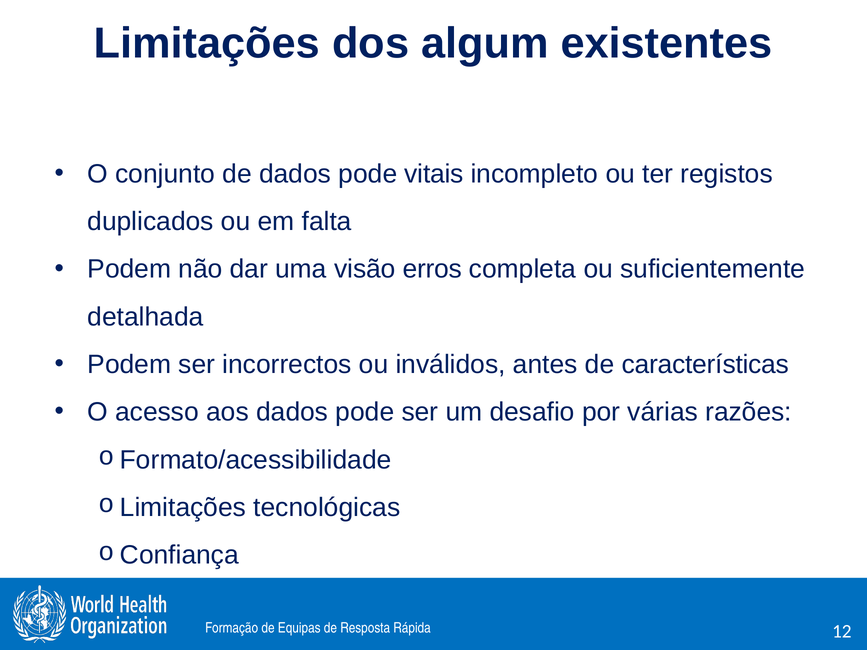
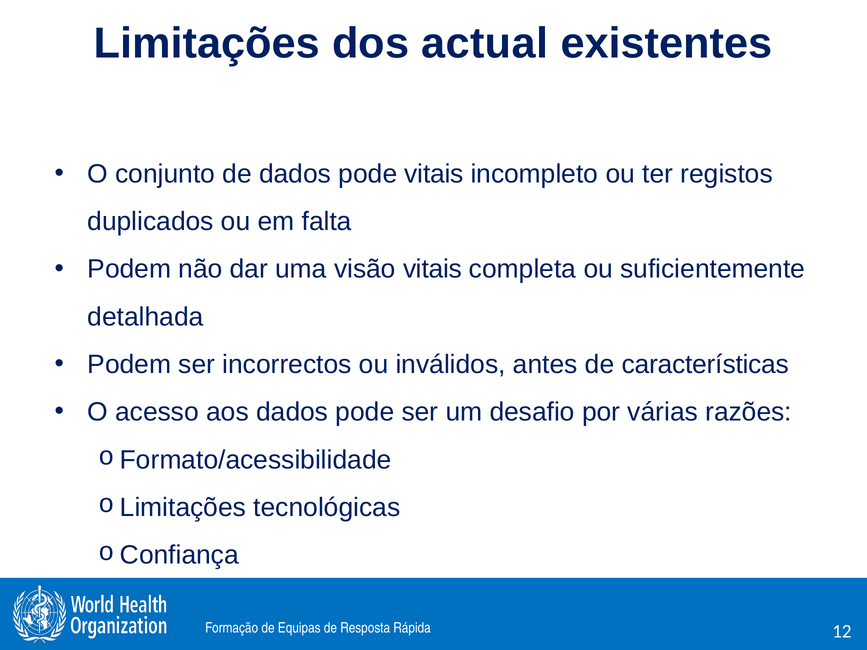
algum: algum -> actual (485, 43)
visão erros: erros -> vitais (432, 269)
